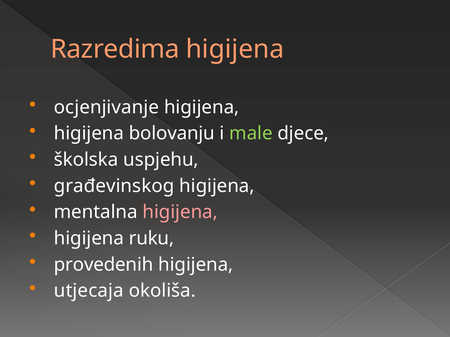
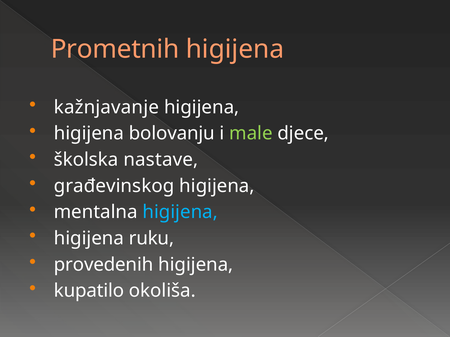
Razredima: Razredima -> Prometnih (115, 49)
ocjenjivanje: ocjenjivanje -> kažnjavanje (106, 107)
uspjehu: uspjehu -> nastave (161, 160)
higijena colour: pink -> light blue (180, 212)
utjecaja: utjecaja -> kupatilo (89, 291)
